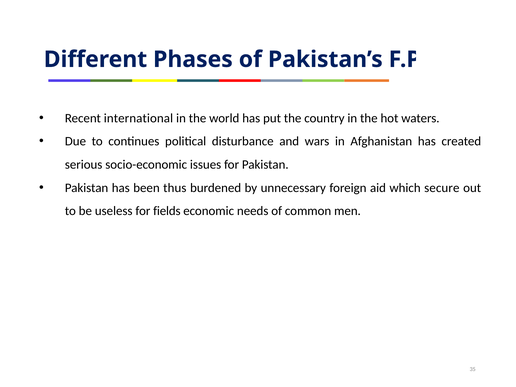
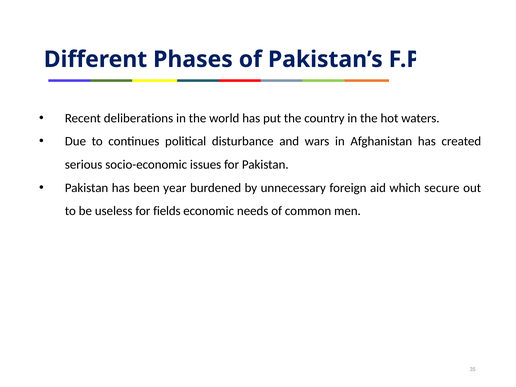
international: international -> deliberations (138, 118)
thus: thus -> year (175, 188)
